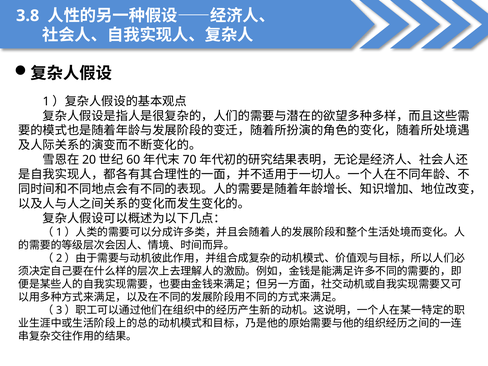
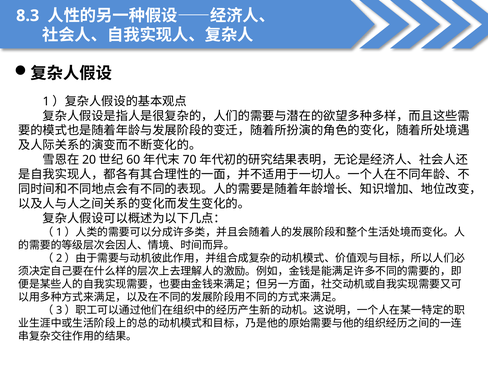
3.8: 3.8 -> 8.3 (28, 16)
